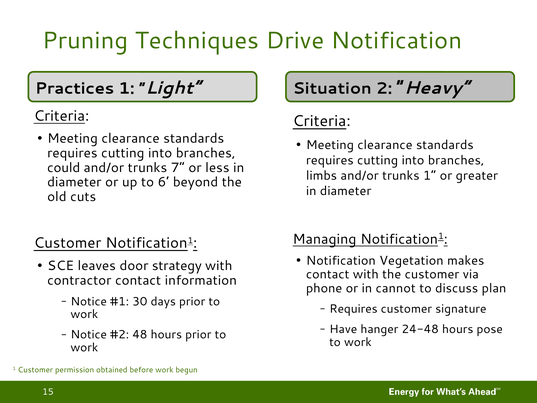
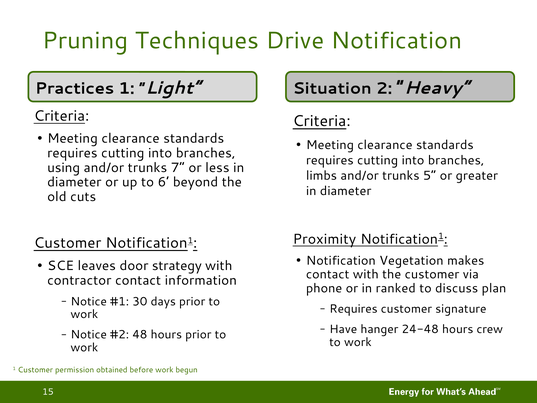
could: could -> using (64, 167)
trunks 1: 1 -> 5 (430, 175)
Managing: Managing -> Proximity (324, 239)
cannot: cannot -> ranked (396, 288)
pose: pose -> crew (490, 329)
